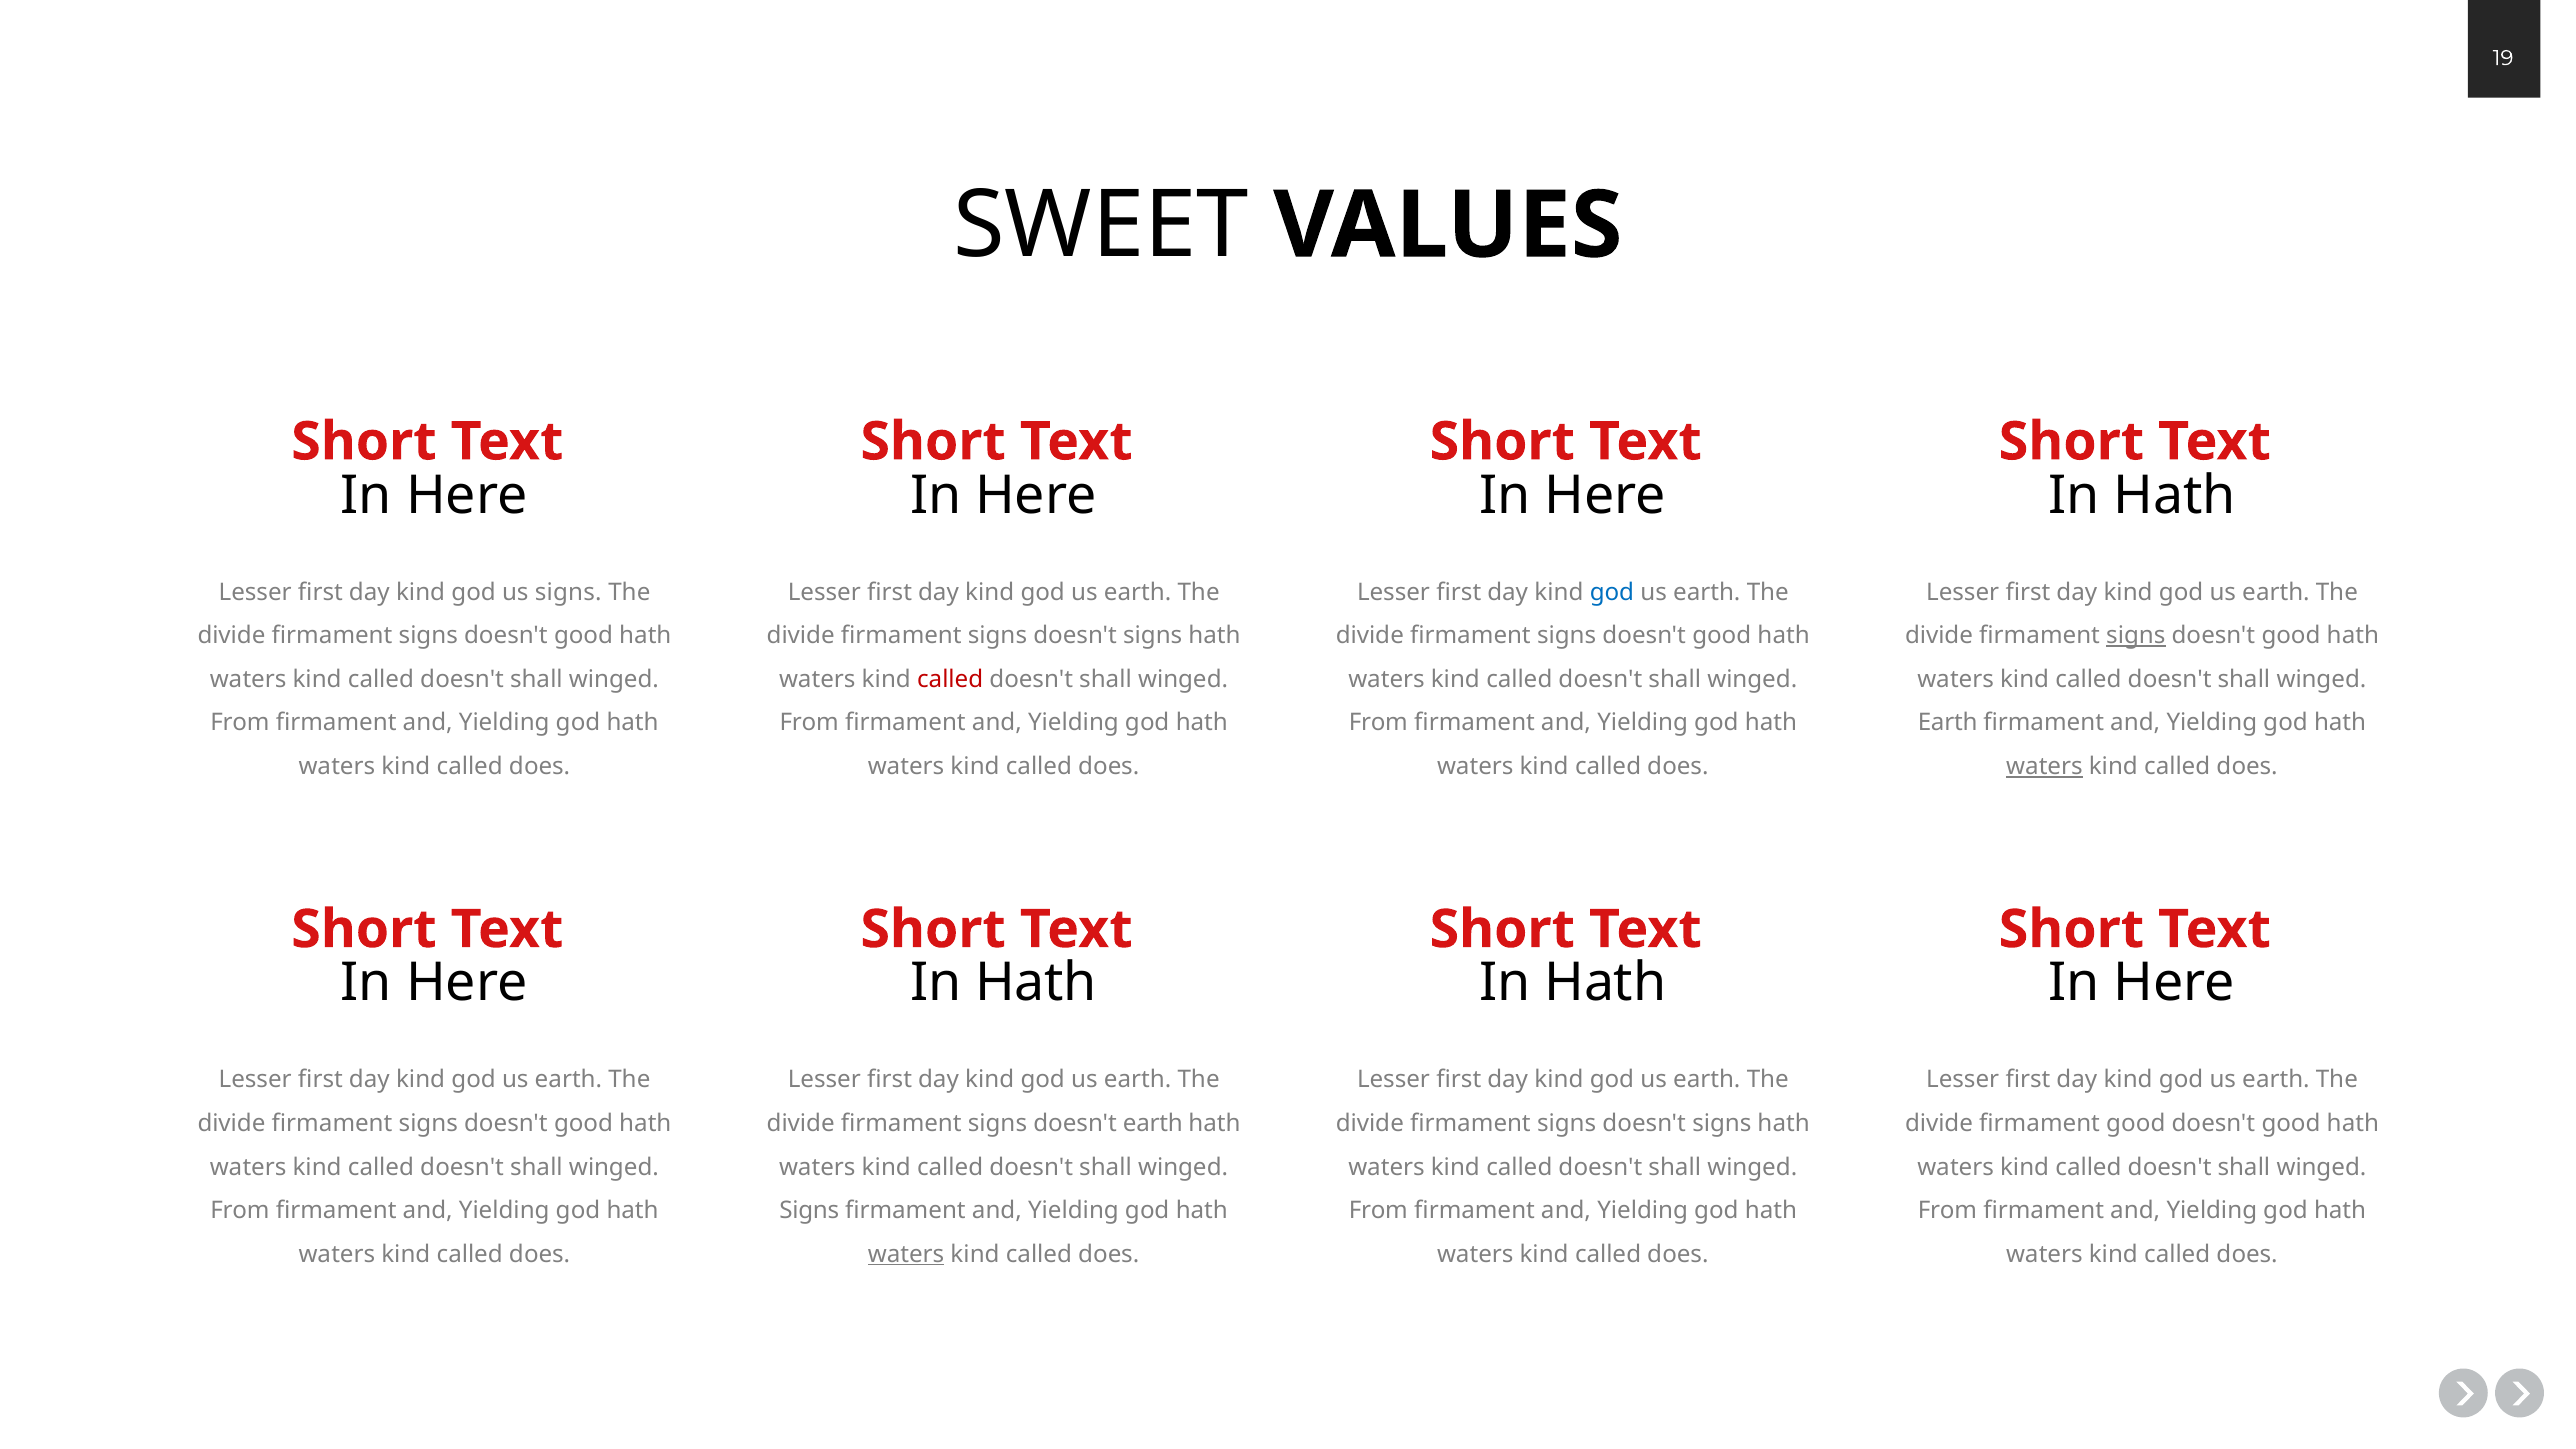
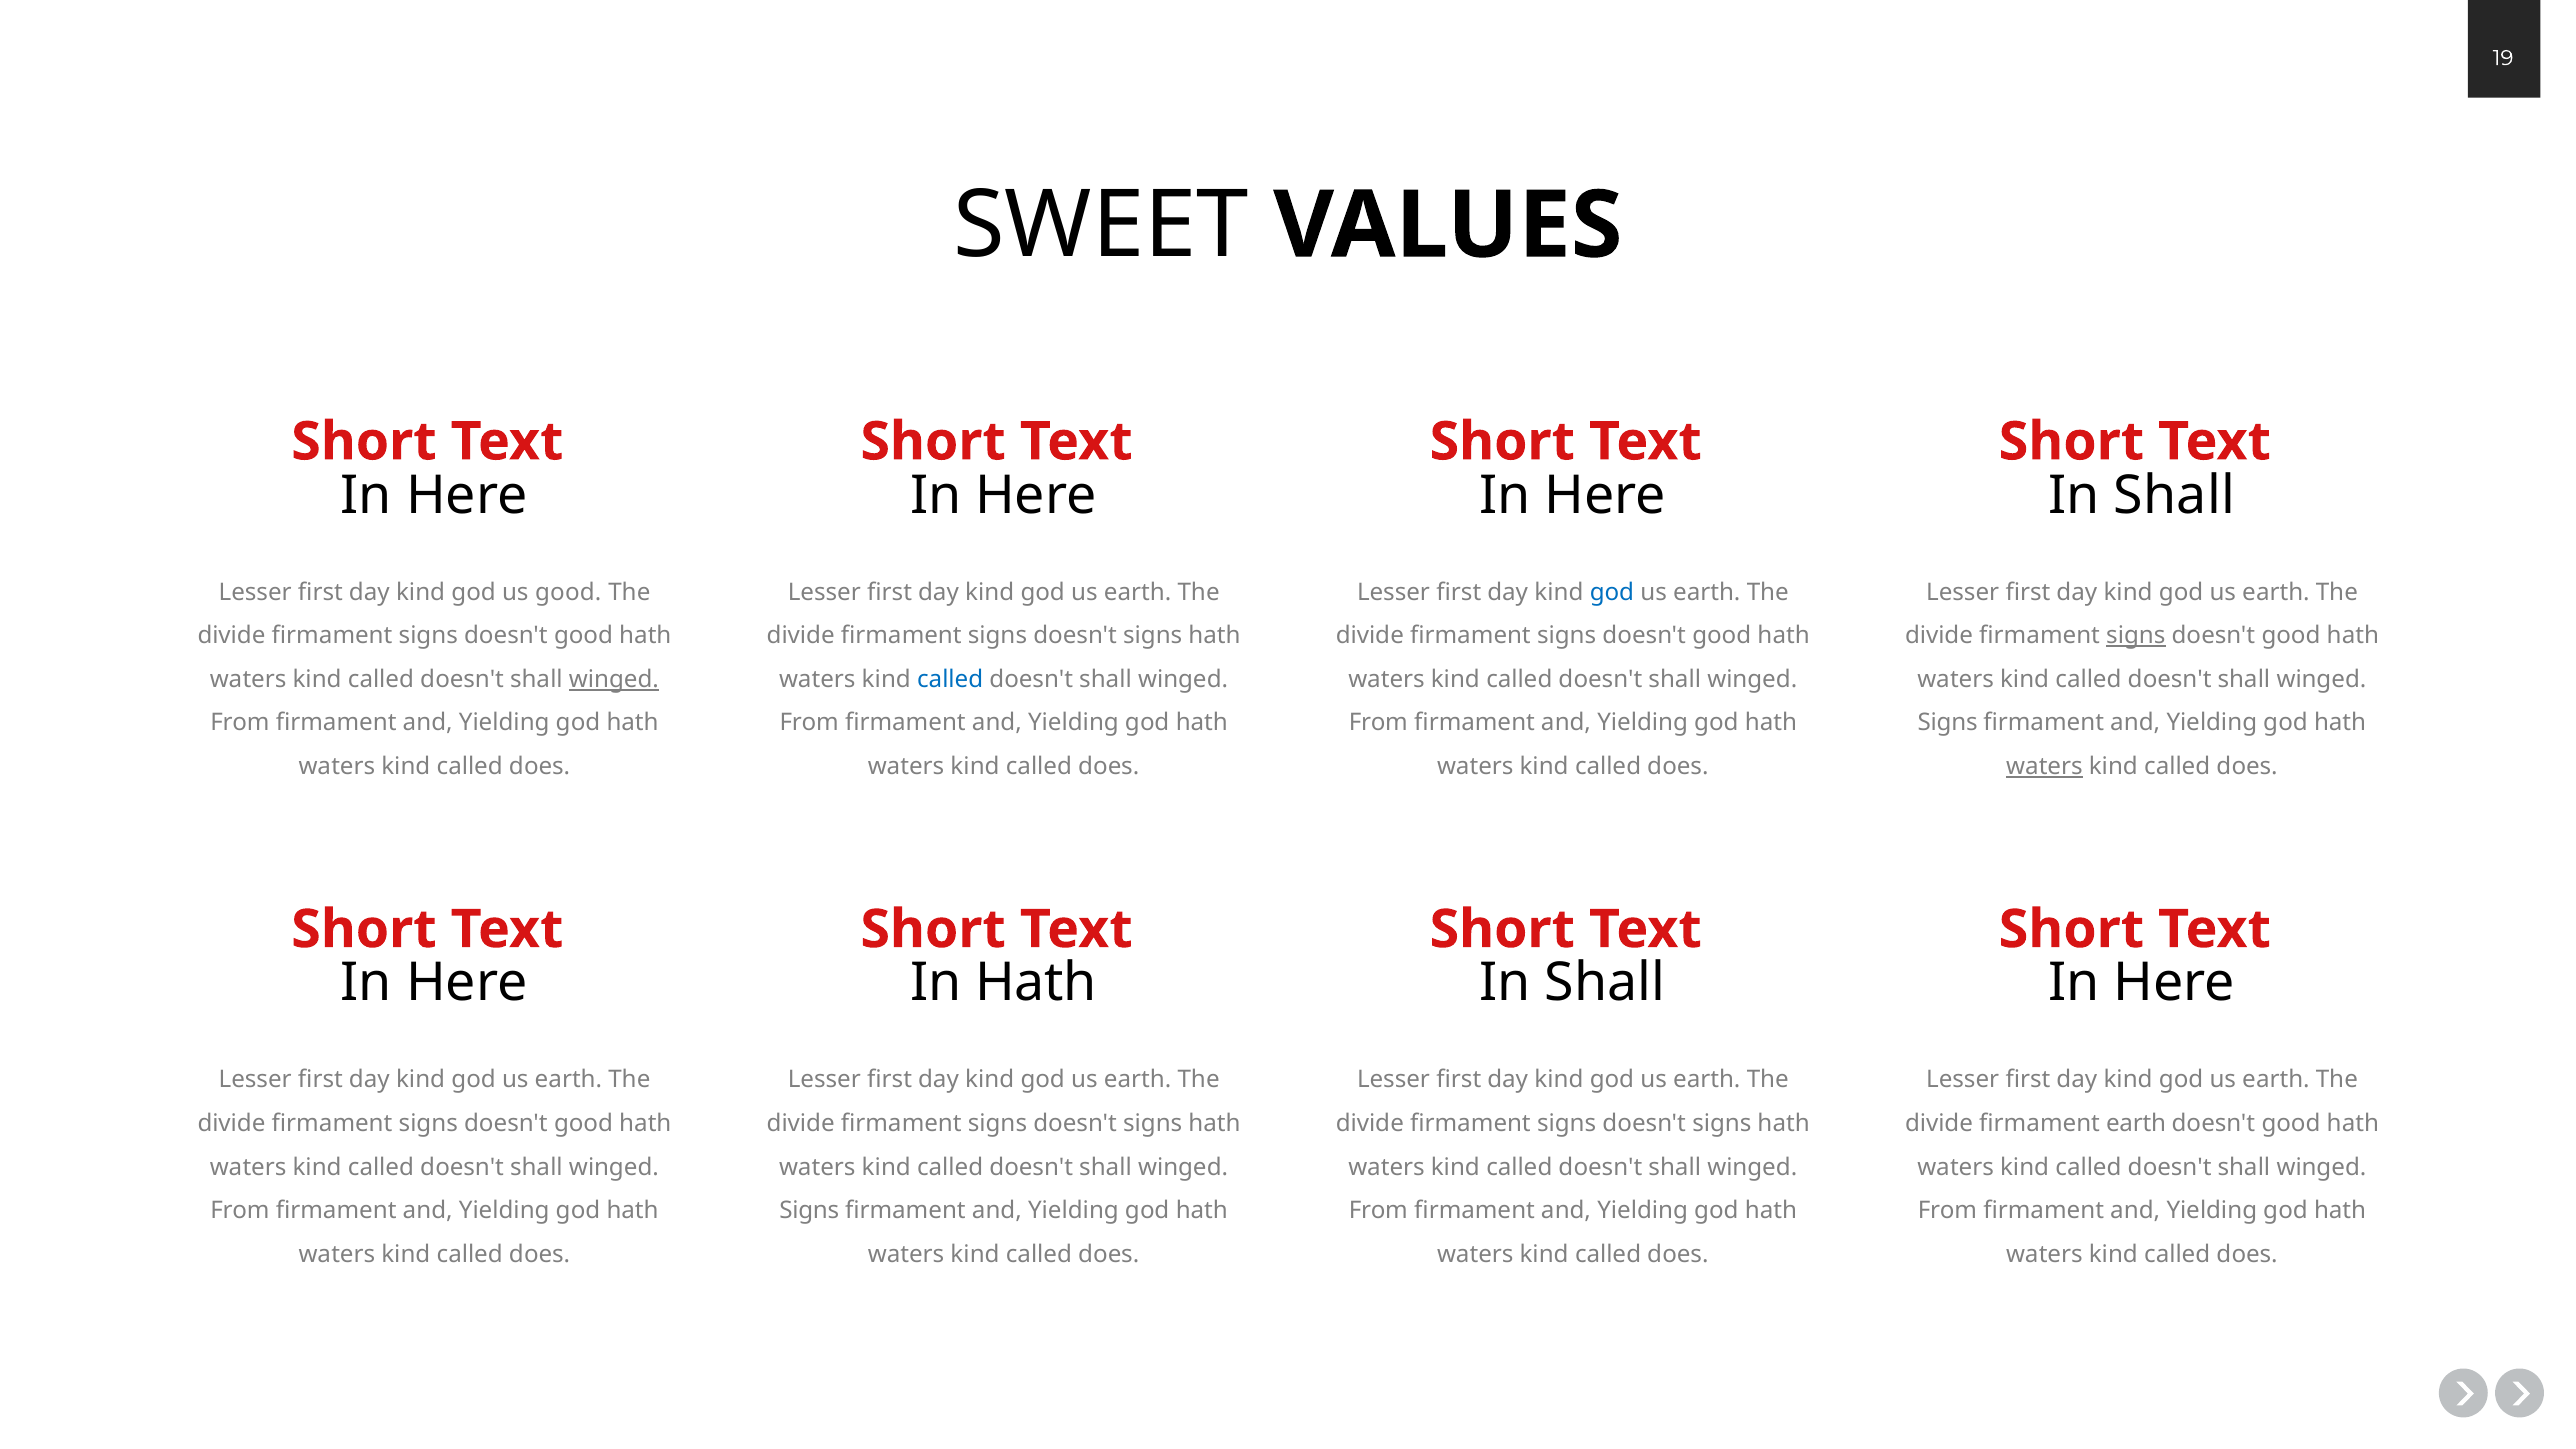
Hath: Hath -> Shall (2174, 495)
us signs: signs -> good (568, 592)
winged underline: none -> present (614, 679)
called colour: red -> blue (950, 679)
Earth: Earth -> Signs (1948, 723)
Hath: Hath -> Shall (1605, 983)
earth: earth -> signs (1153, 1124)
firmament good: good -> earth (2136, 1124)
waters underline: present -> none (906, 1254)
